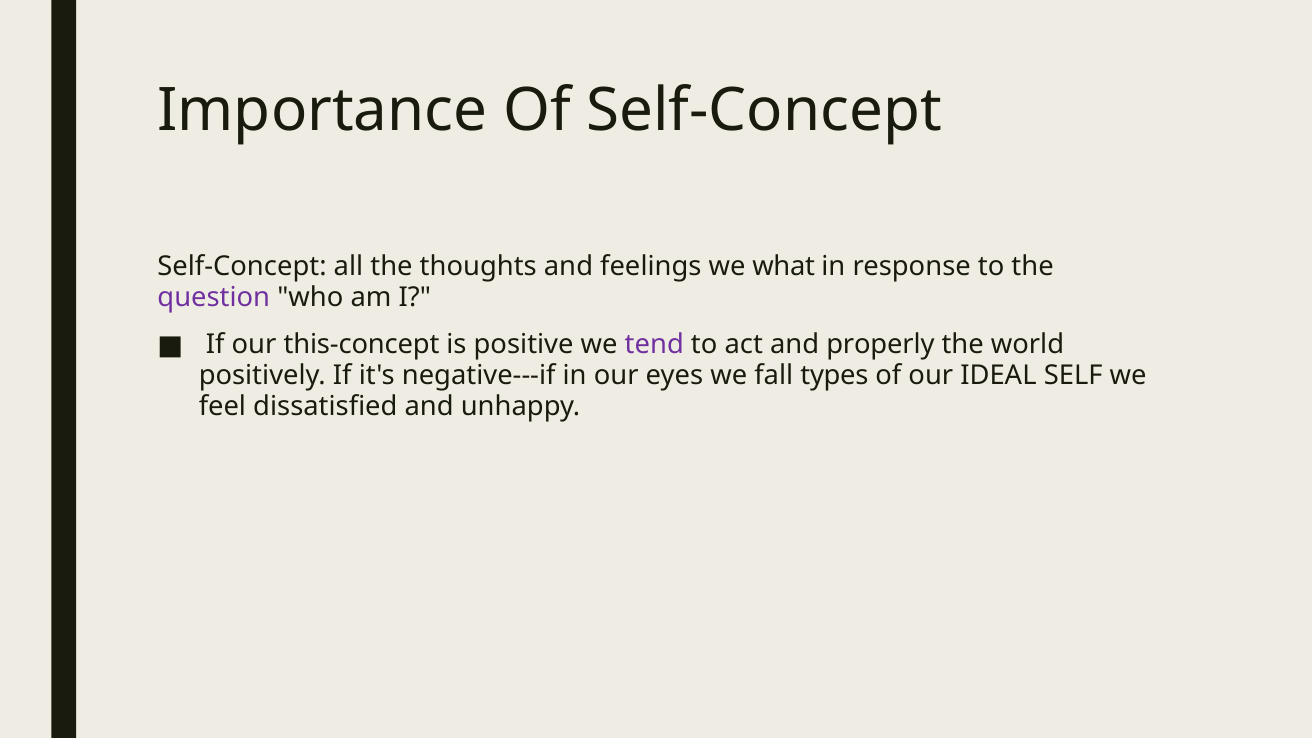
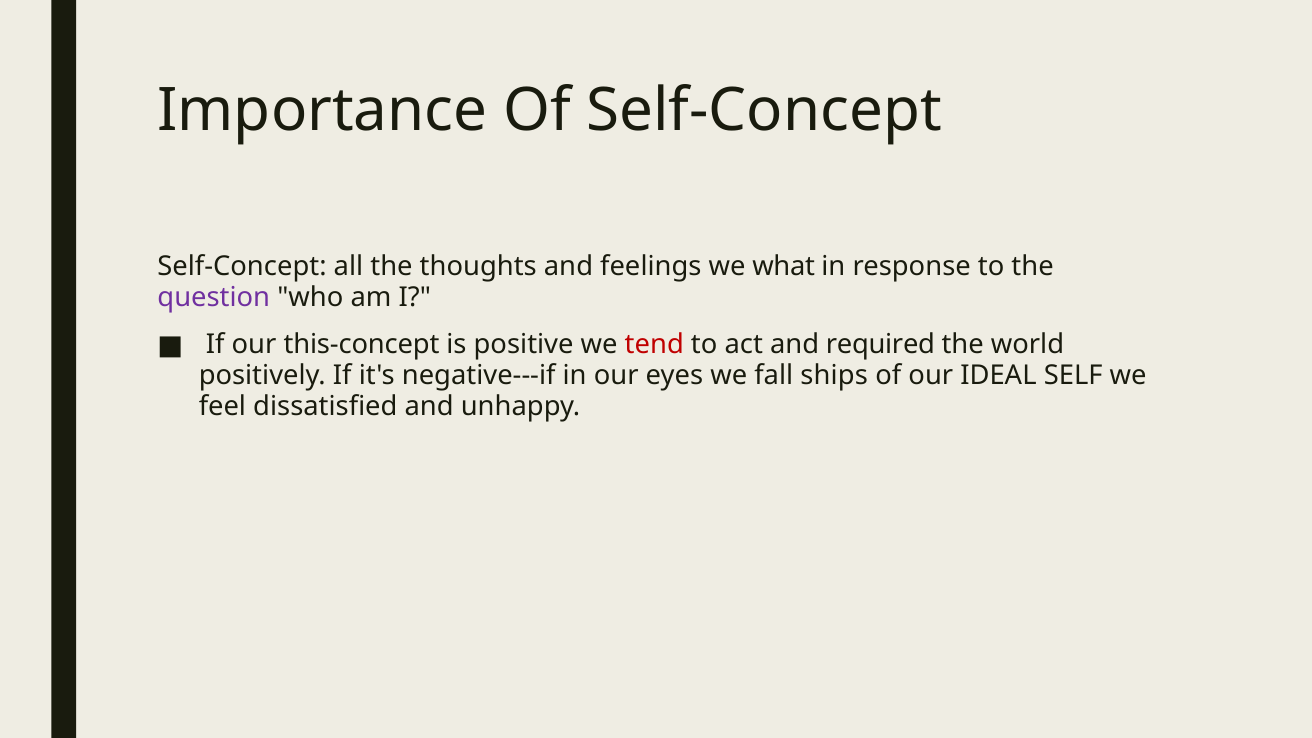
tend colour: purple -> red (654, 345)
properly: properly -> required (880, 345)
types: types -> ships (834, 376)
